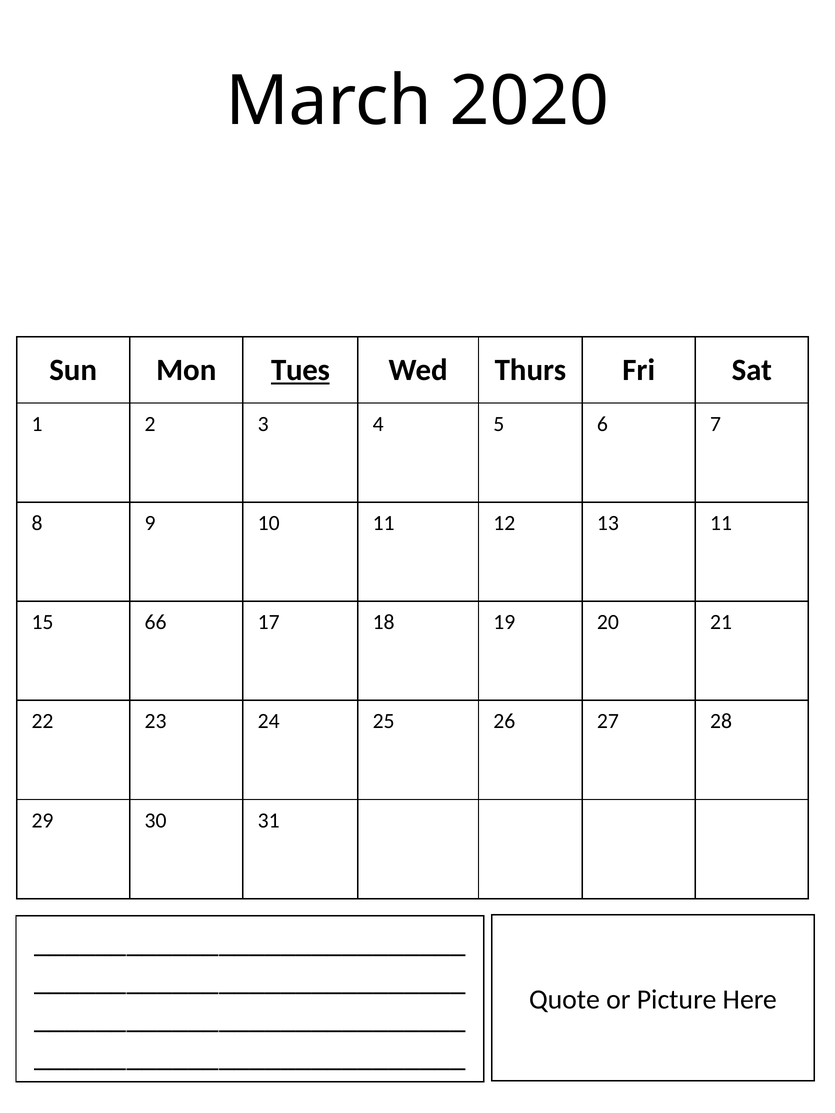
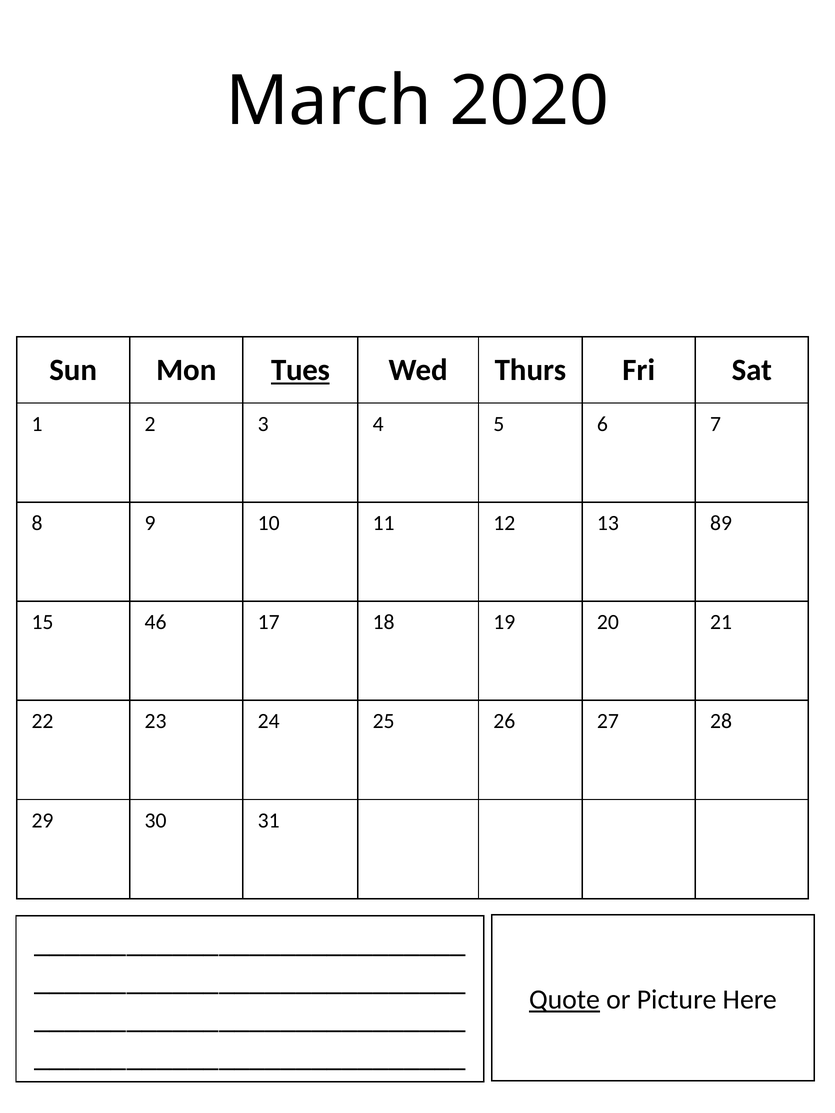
13 11: 11 -> 89 (721, 523)
66: 66 -> 46 (156, 622)
Quote underline: none -> present (564, 1000)
